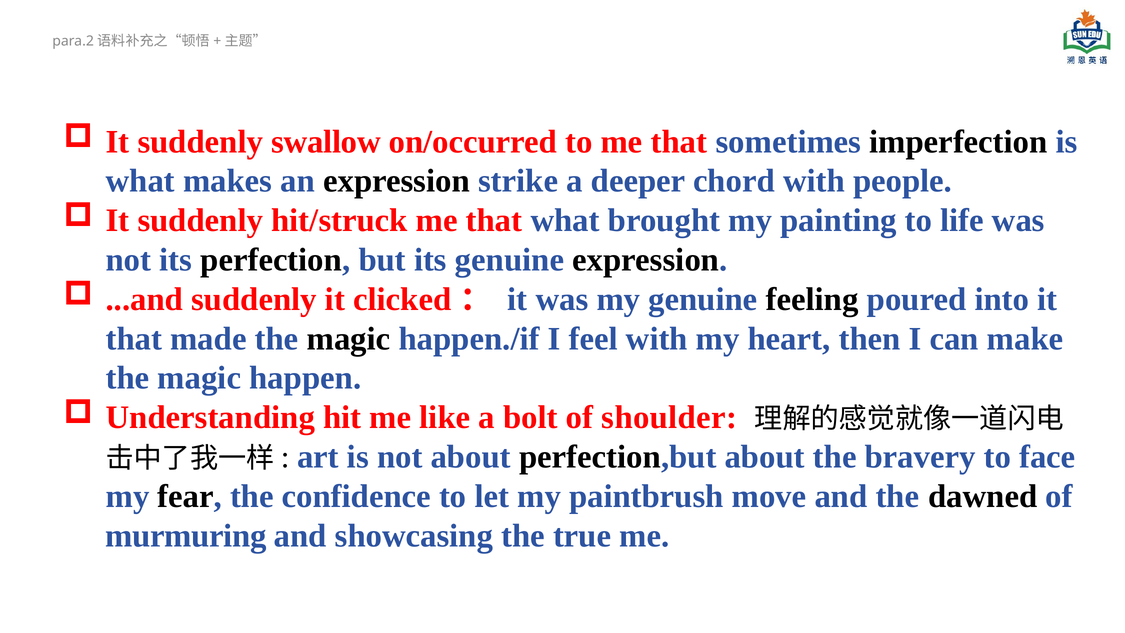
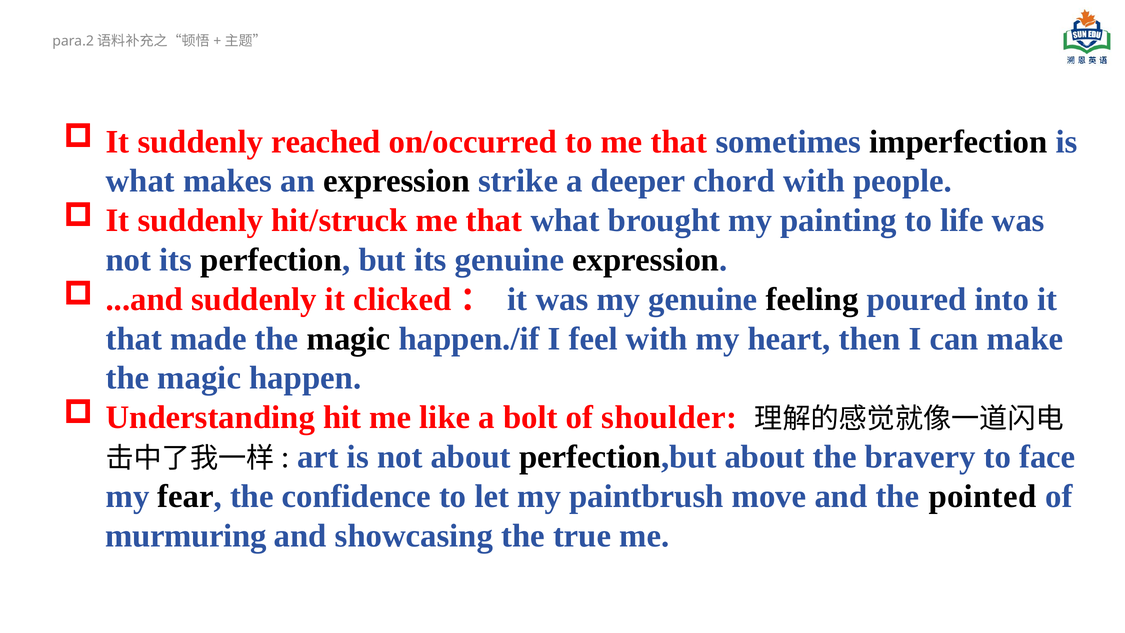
swallow: swallow -> reached (326, 142)
dawned: dawned -> pointed (982, 496)
